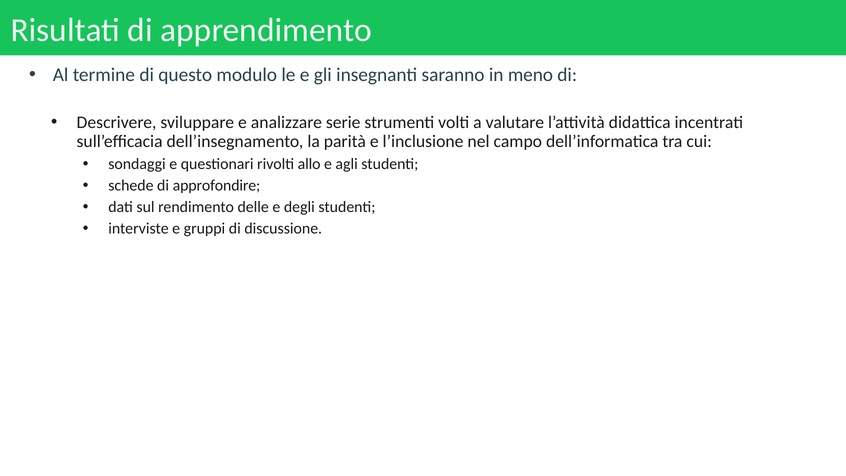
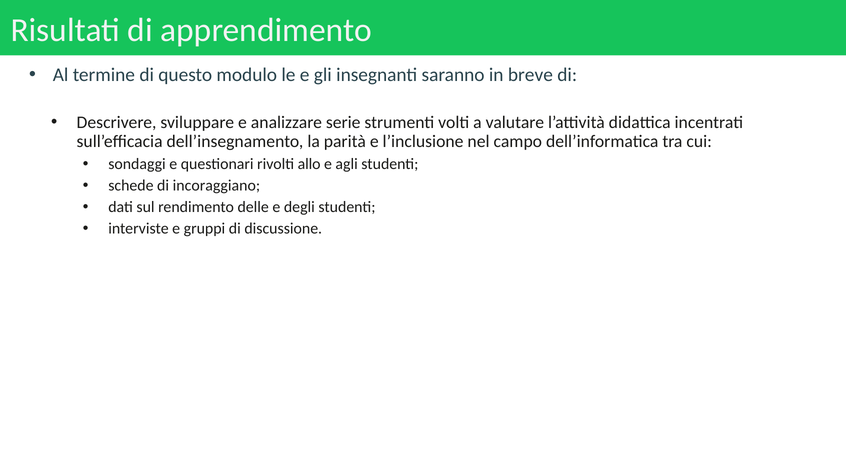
meno: meno -> breve (530, 75)
approfondire: approfondire -> incoraggiano (216, 185)
